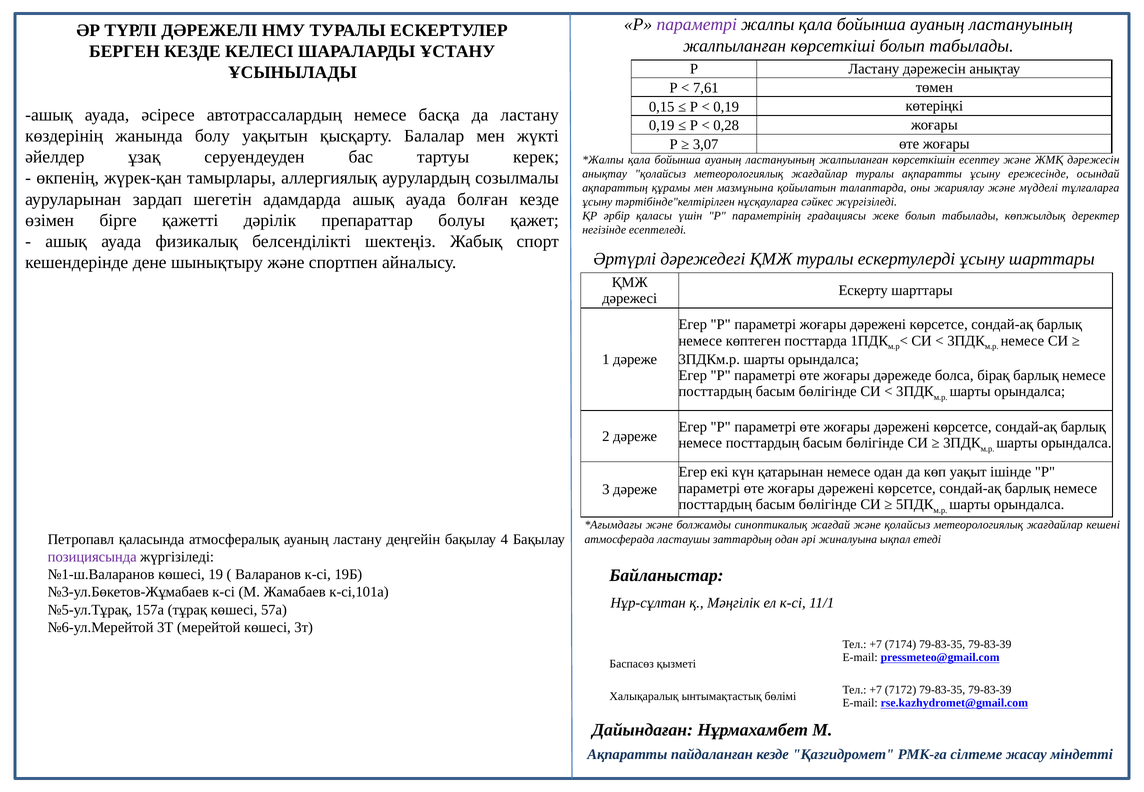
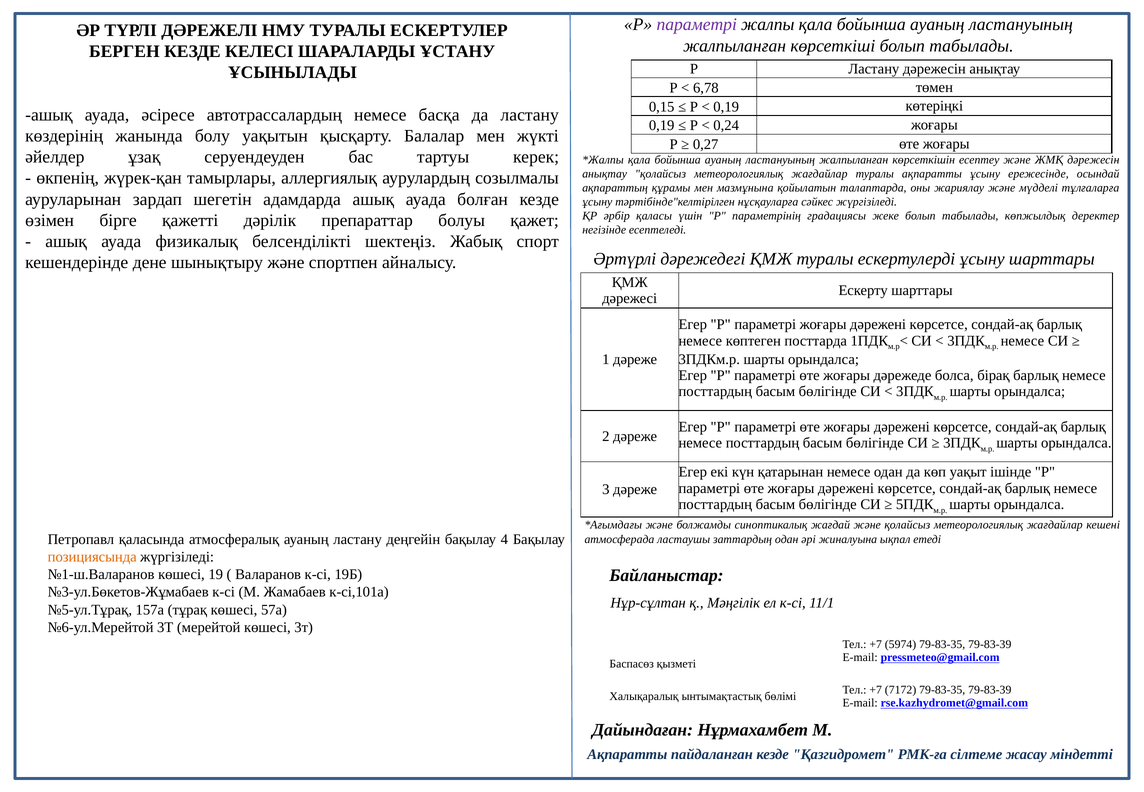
7,61: 7,61 -> 6,78 (706, 88)
0,28: 0,28 -> 0,24 (726, 126)
3,07: 3,07 -> 0,27 (706, 144)
позициясында colour: purple -> orange (92, 557)
7174: 7174 -> 5974 (901, 644)
